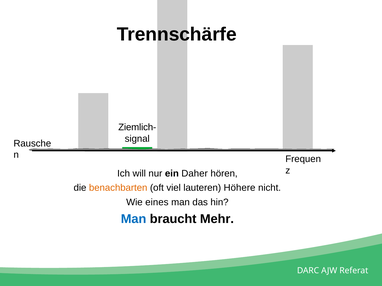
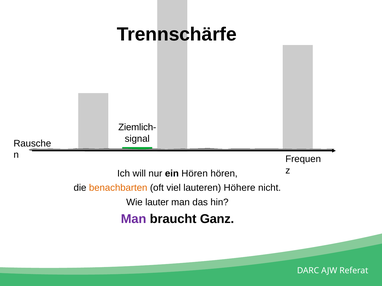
ein Daher: Daher -> Hören (195, 174)
eines: eines -> lauter (157, 203)
Man colour: blue -> purple (134, 219)
Mehr: Mehr -> Ganz (217, 219)
